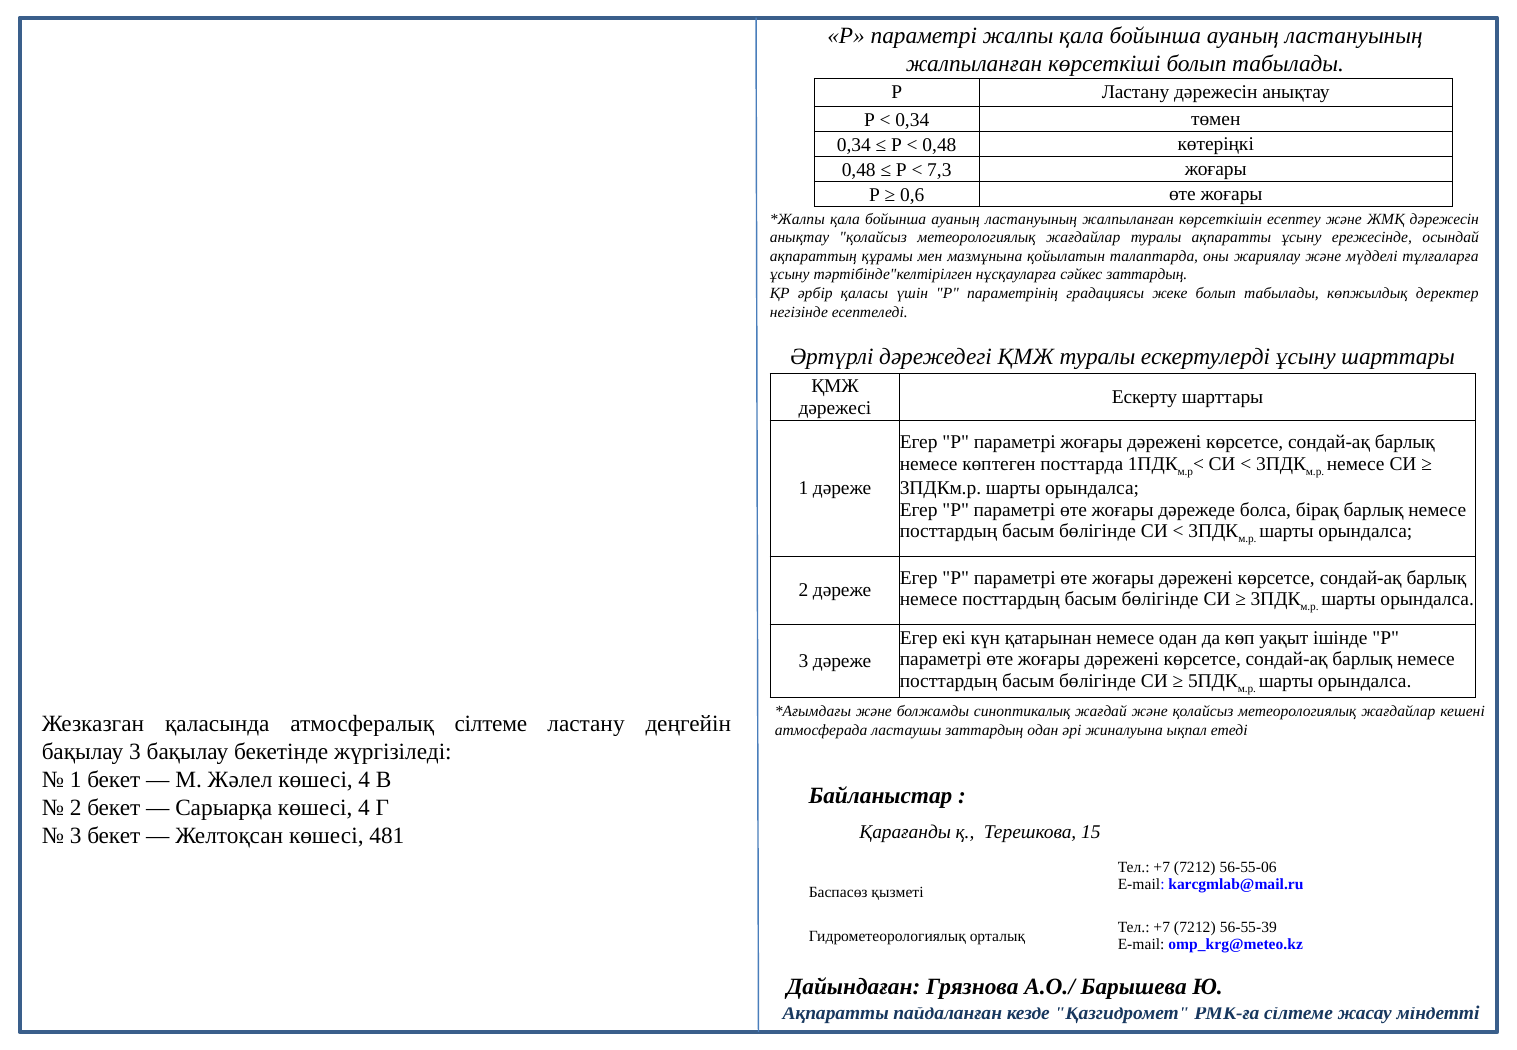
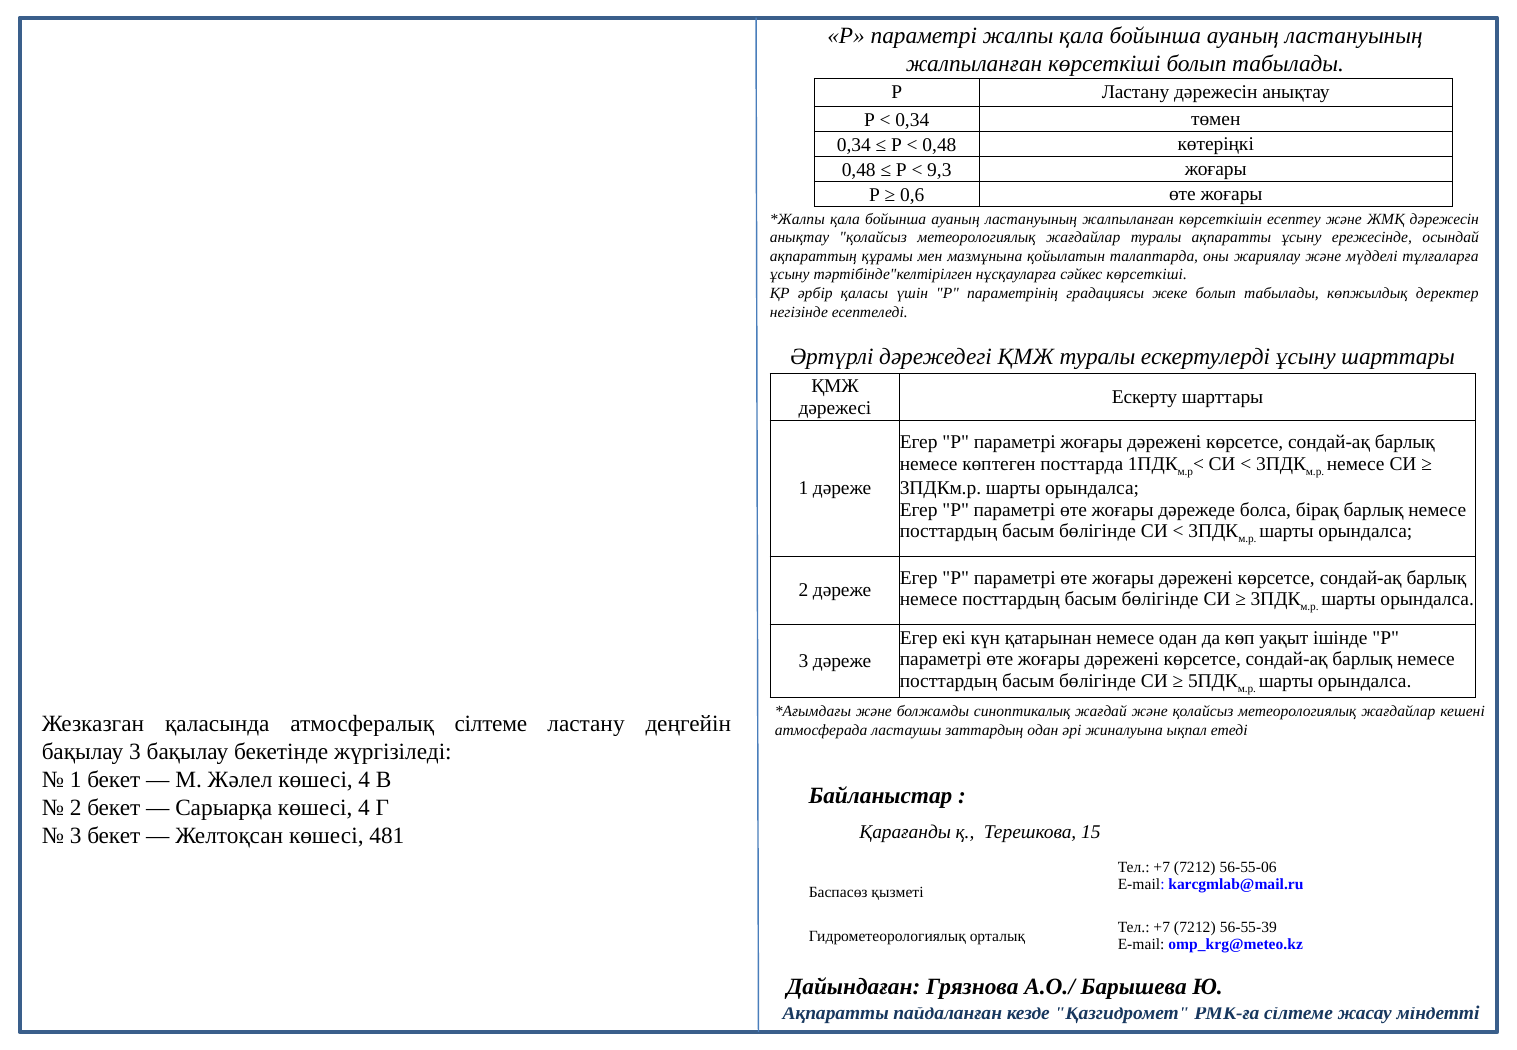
7,3: 7,3 -> 9,3 (939, 170)
сәйкес заттардың: заттардың -> көрсеткіші (1147, 275)
